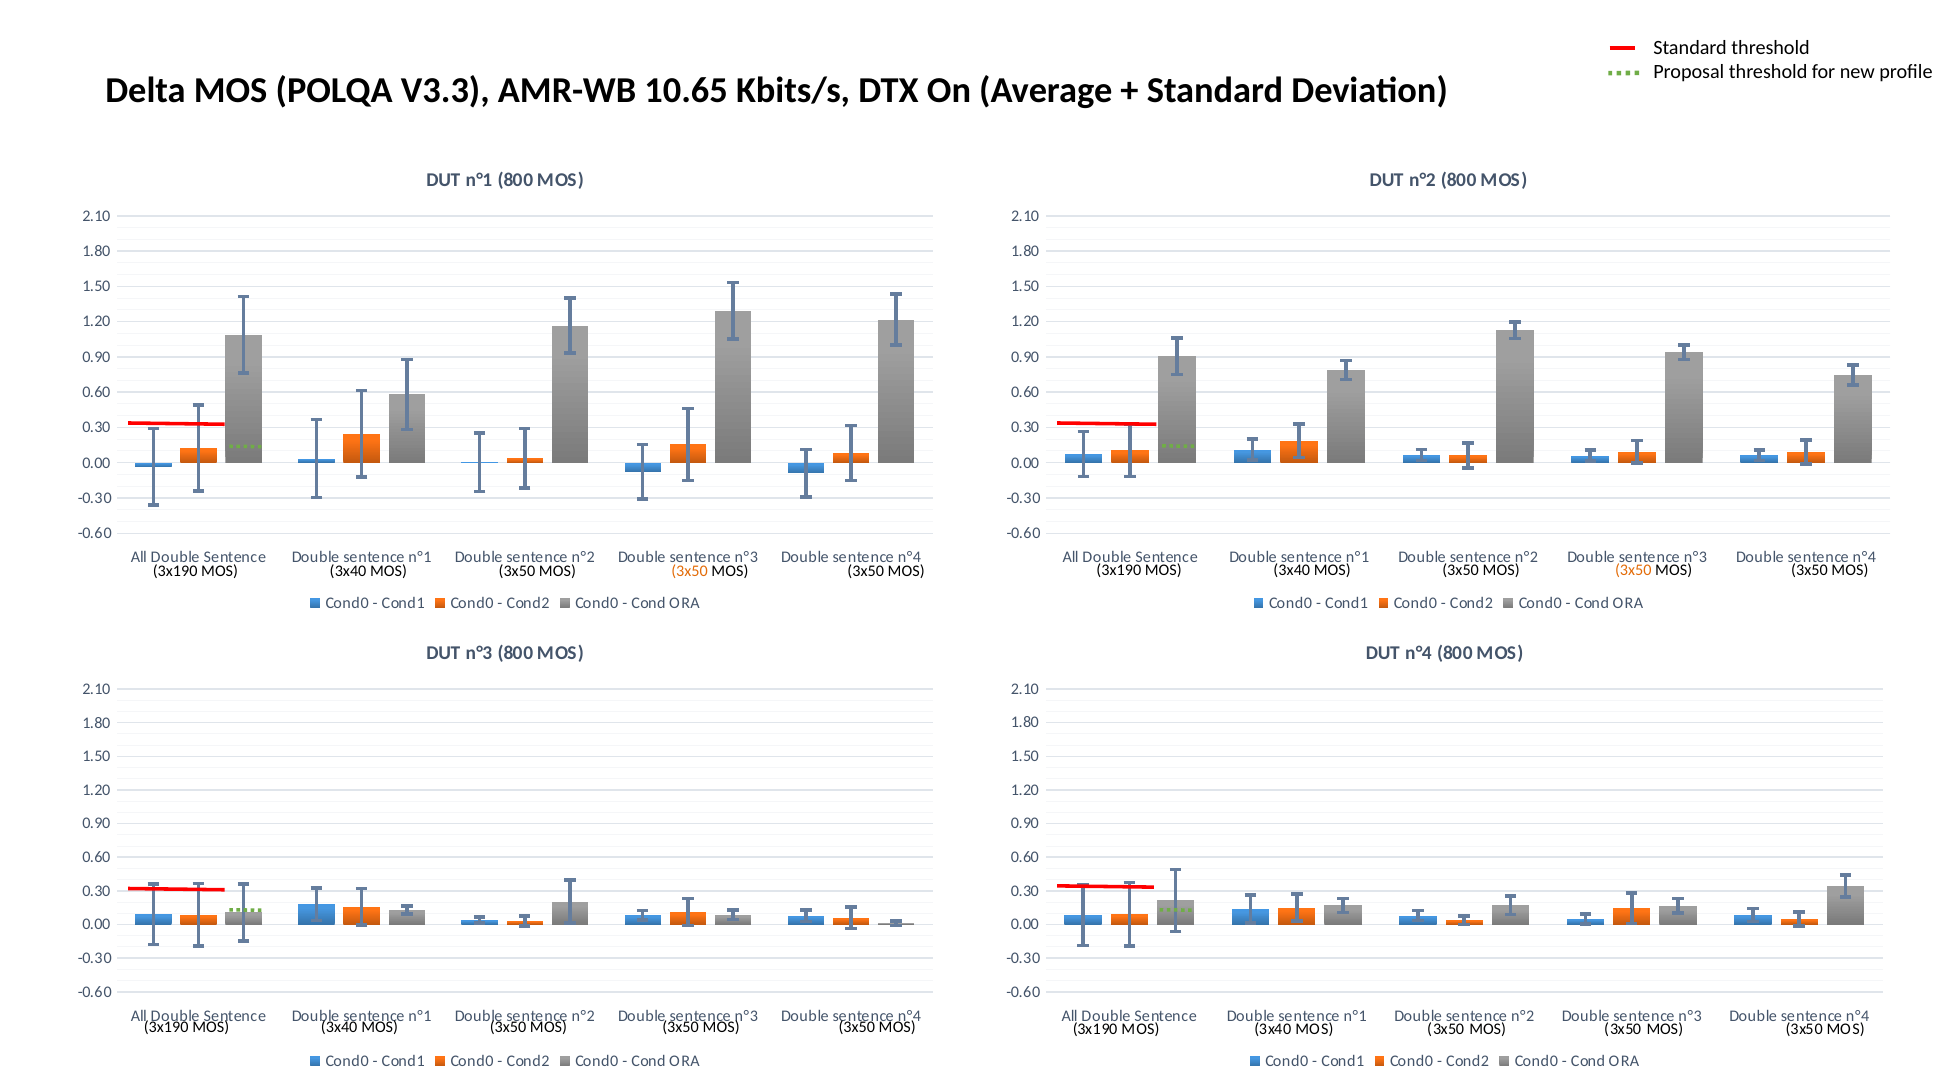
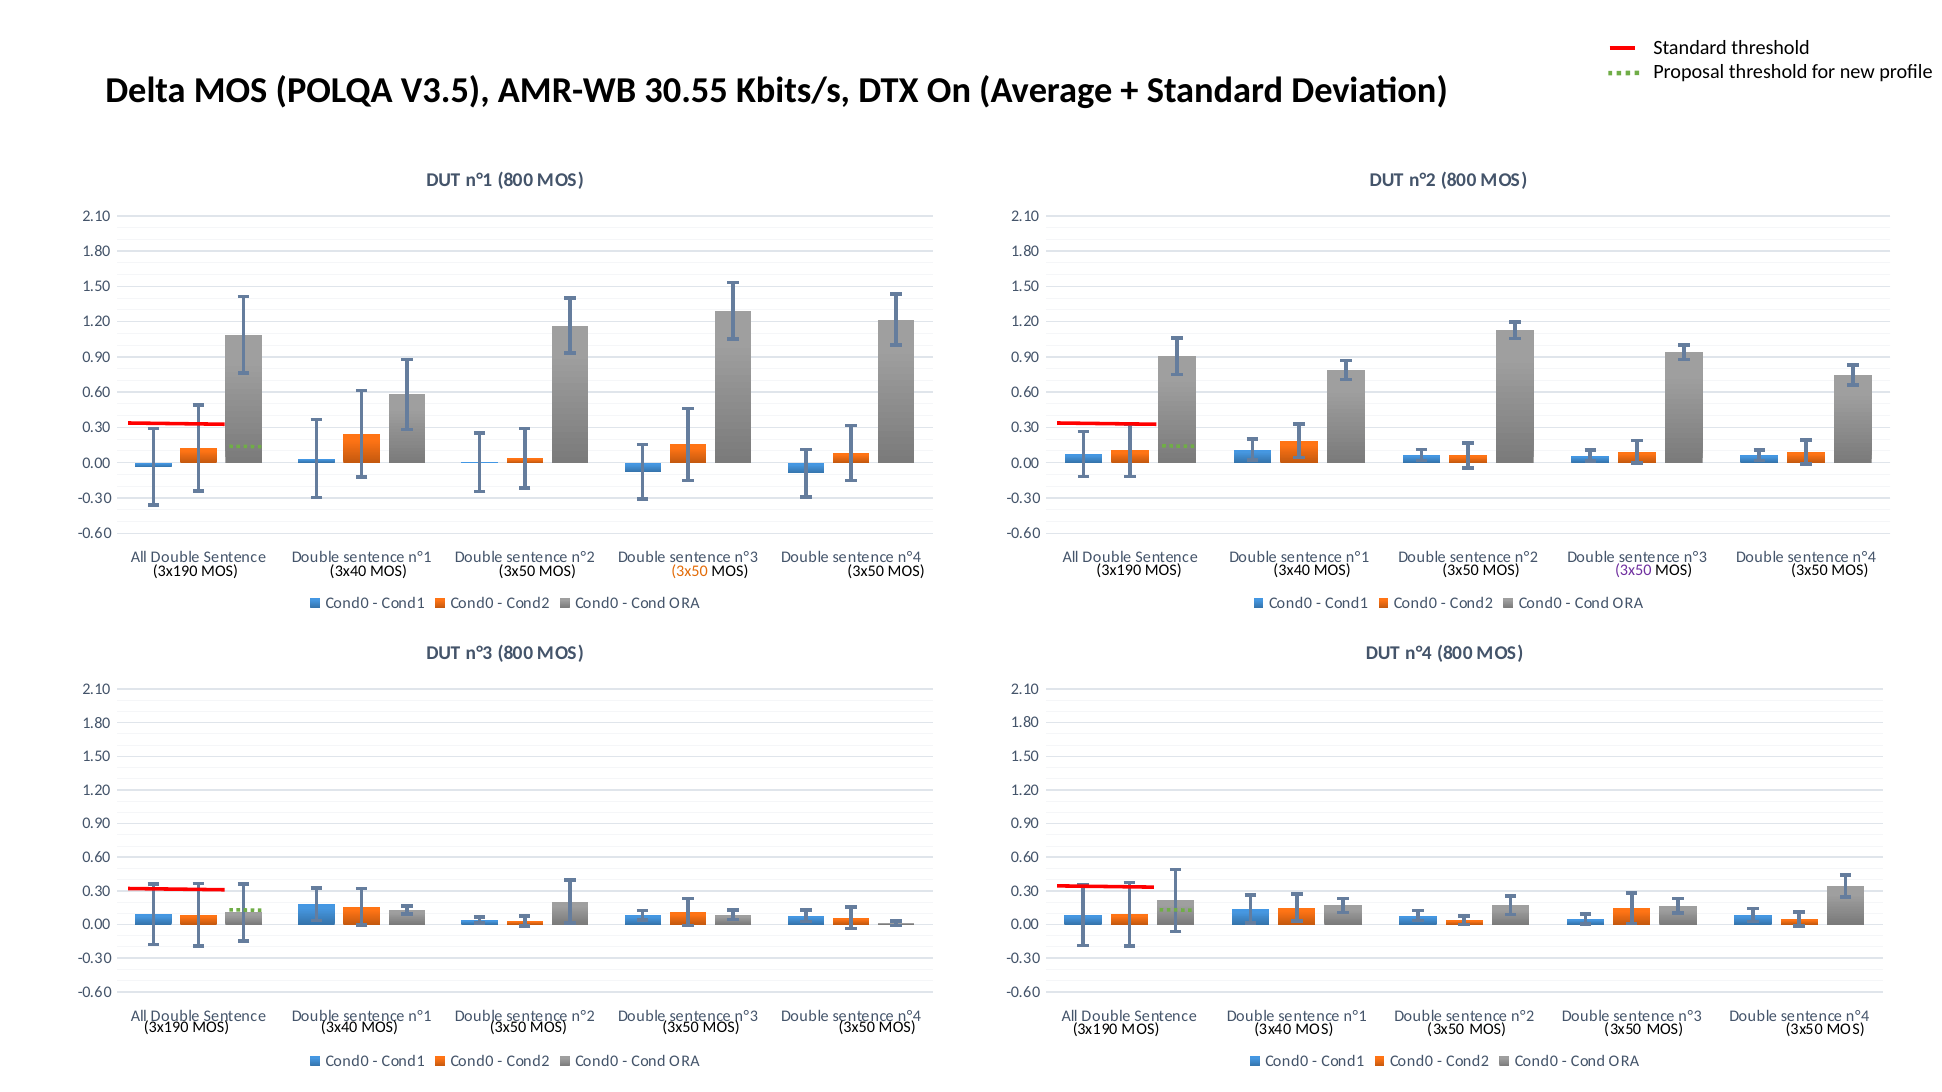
V3.3: V3.3 -> V3.5 (445, 90)
10.65: 10.65 -> 30.55 (686, 90)
3x50 colour: orange -> purple (1633, 570)
